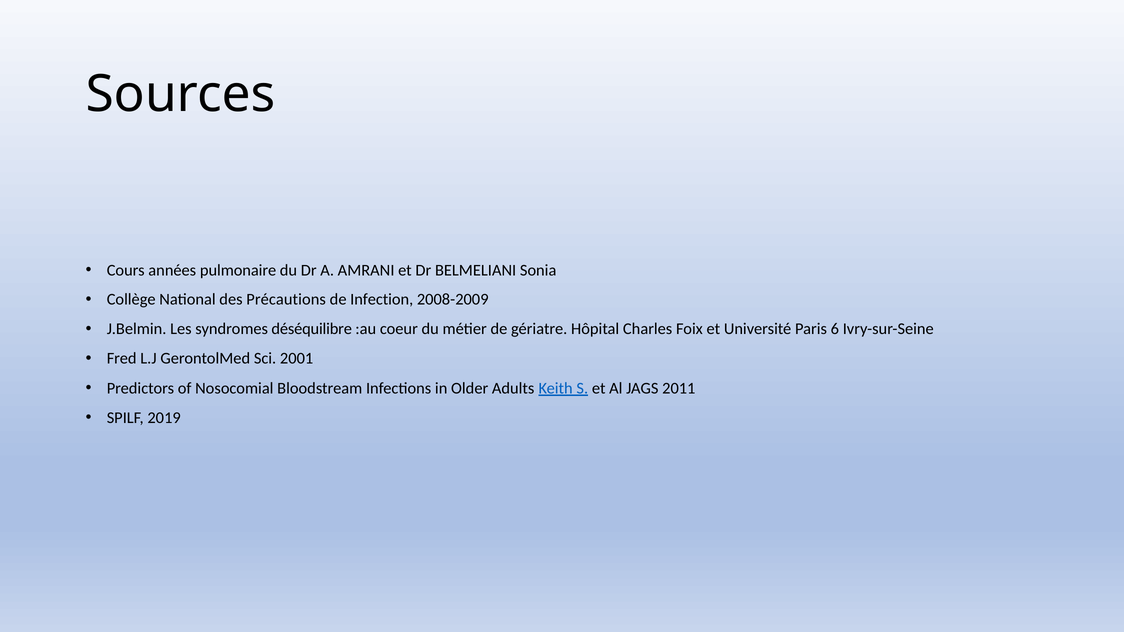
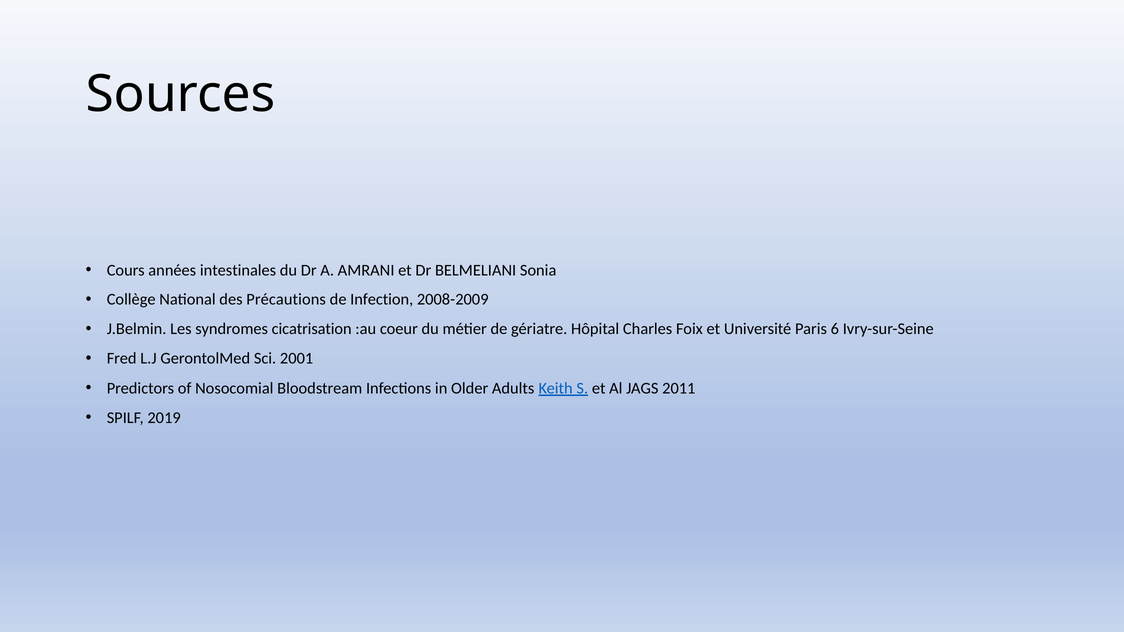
pulmonaire: pulmonaire -> intestinales (238, 270)
déséquilibre: déséquilibre -> cicatrisation (312, 329)
